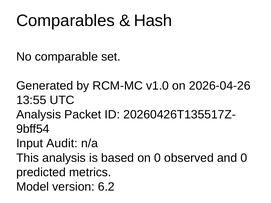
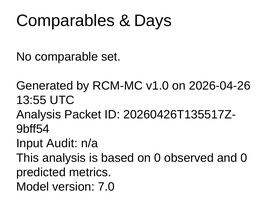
Hash: Hash -> Days (153, 21)
6.2: 6.2 -> 7.0 (106, 187)
